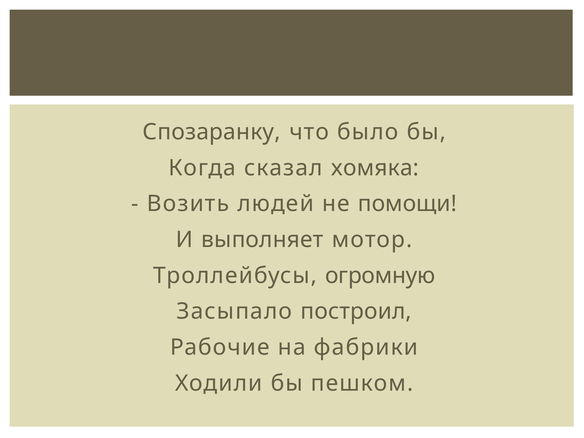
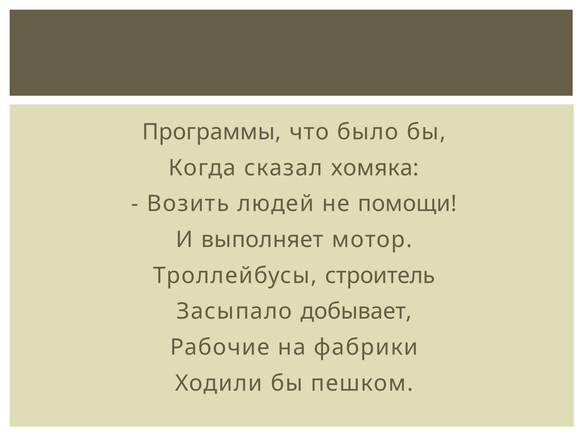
Спозаранку: Спозаранку -> Программы (212, 132)
огромную: огромную -> строитель (380, 276)
построил: построил -> добывает (356, 311)
